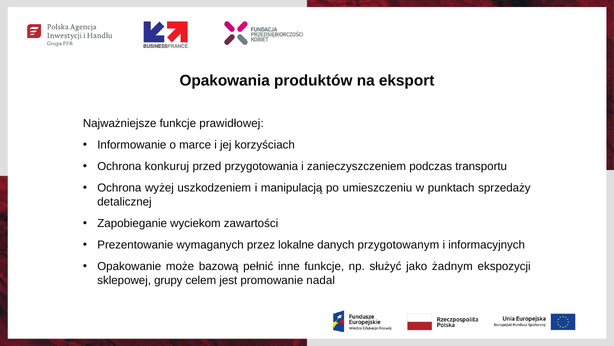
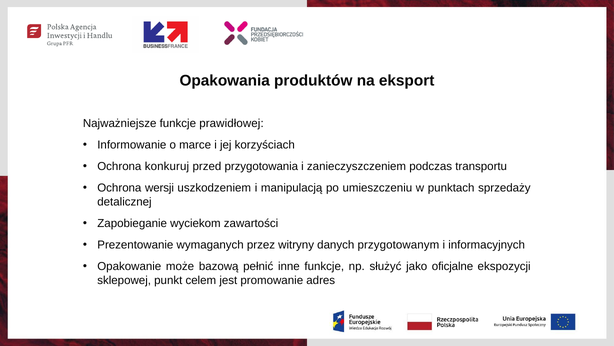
wyżej: wyżej -> wersji (160, 188)
lokalne: lokalne -> witryny (296, 244)
żadnym: żadnym -> oficjalne (453, 266)
grupy: grupy -> punkt (168, 280)
nadal: nadal -> adres (321, 280)
